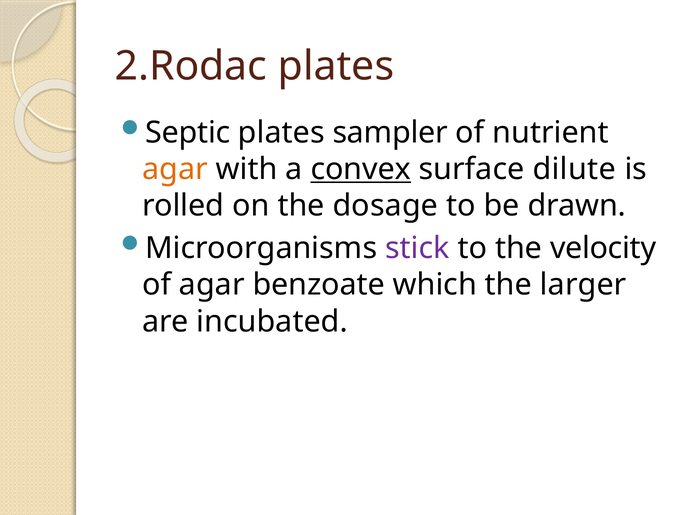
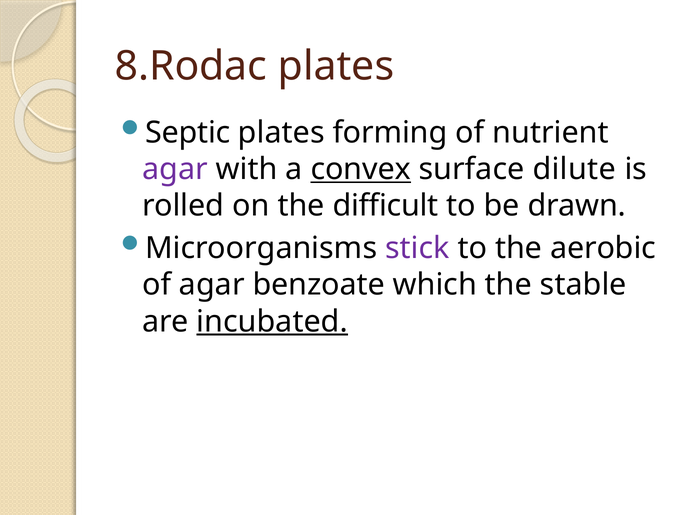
2.Rodac: 2.Rodac -> 8.Rodac (191, 66)
sampler: sampler -> forming (390, 133)
agar colour: orange -> purple (175, 169)
dosage: dosage -> difficult (386, 206)
velocity: velocity -> aerobic (603, 248)
larger: larger -> stable (583, 285)
incubated underline: none -> present (272, 322)
